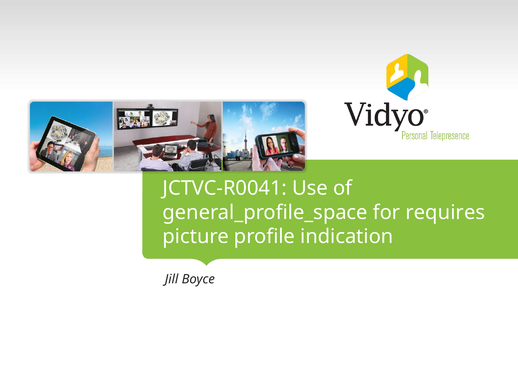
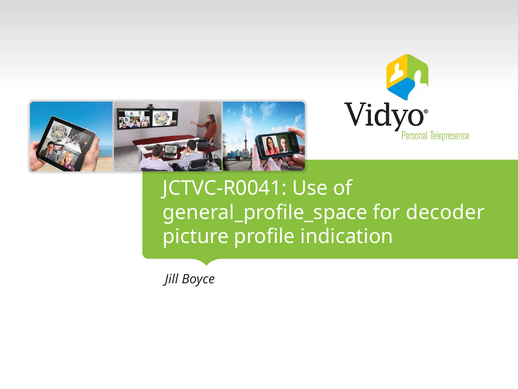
requires: requires -> decoder (445, 212)
